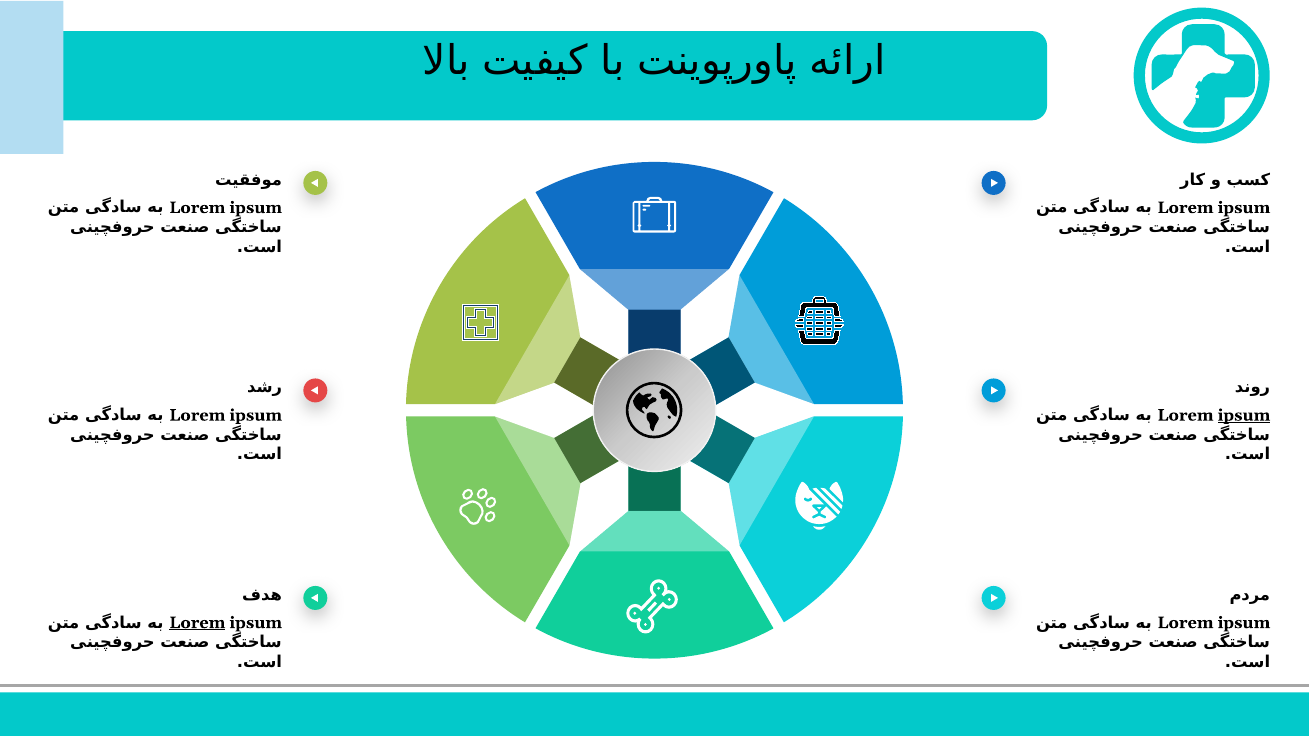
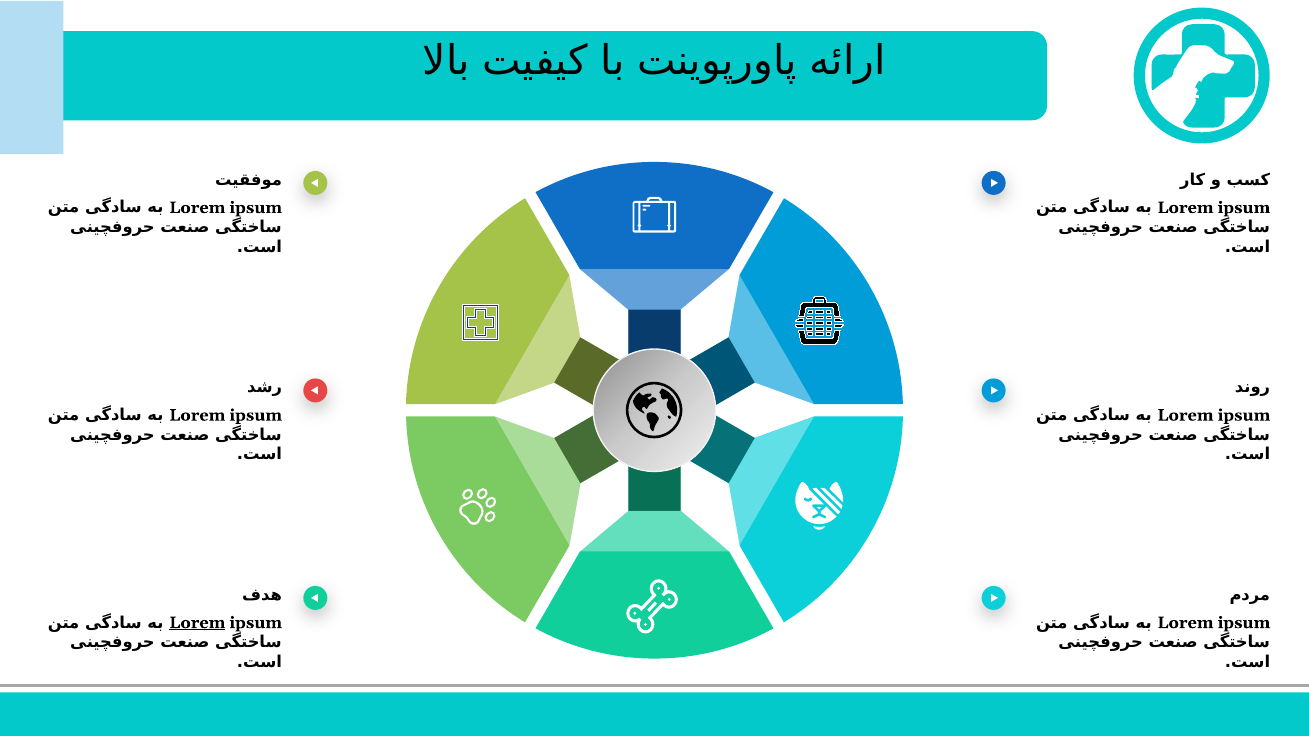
ipsum underline: present -> none (1244, 415)
